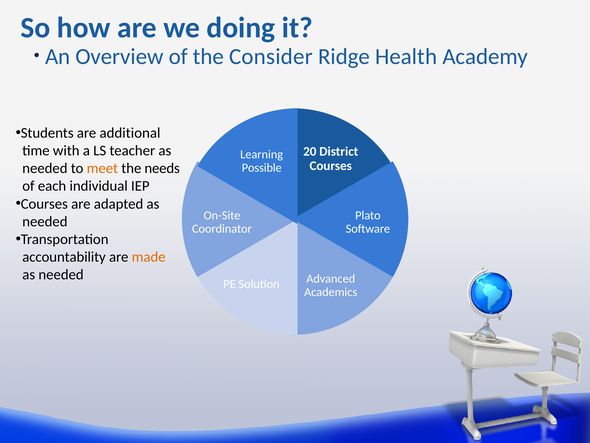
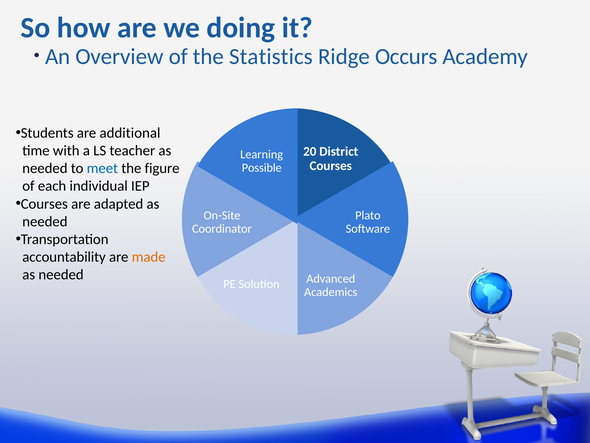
Consider: Consider -> Statistics (271, 57)
Health: Health -> Occurs (406, 57)
meet colour: orange -> blue (102, 168)
needs: needs -> figure (162, 168)
